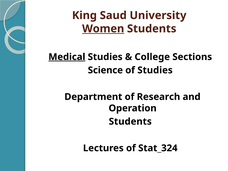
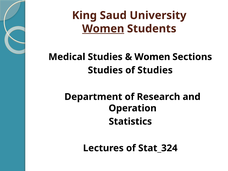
Medical underline: present -> none (67, 57)
College: College -> Women (152, 57)
Science: Science -> Studies (105, 70)
Students: Students -> Statistics (130, 122)
